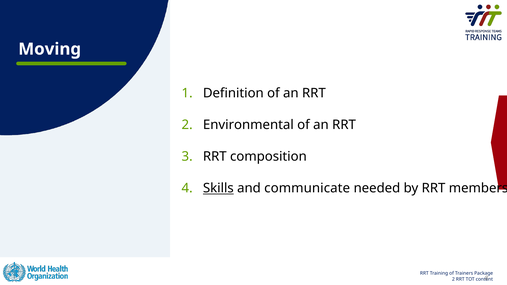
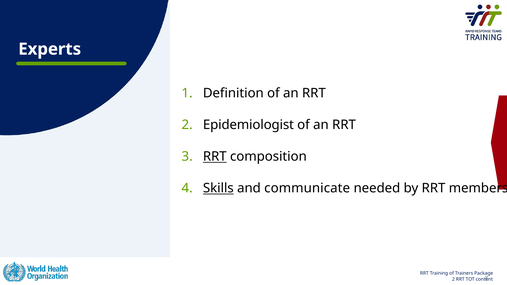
Moving: Moving -> Experts (50, 49)
Environmental: Environmental -> Epidemiologist (248, 125)
RRT underline: none -> present (215, 157)
